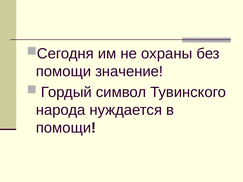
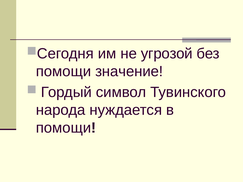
охраны: охраны -> угрозой (167, 54)
